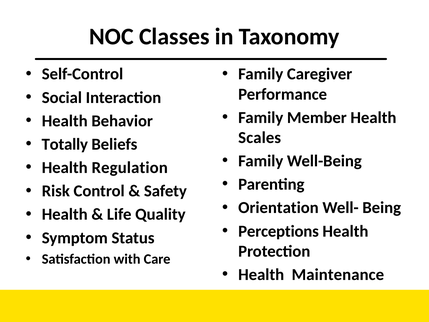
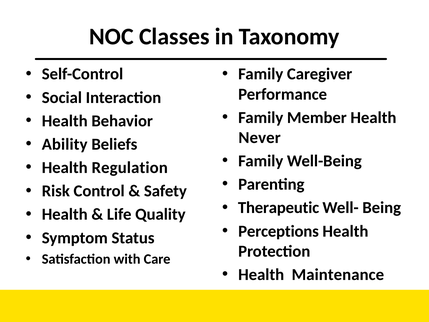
Scales: Scales -> Never (260, 137)
Totally: Totally -> Ability (65, 144)
Orientation: Orientation -> Therapeutic (279, 208)
